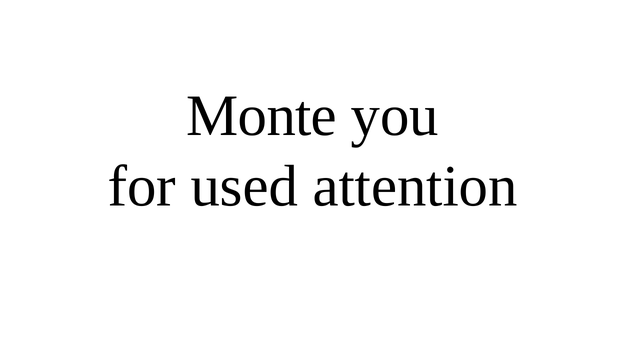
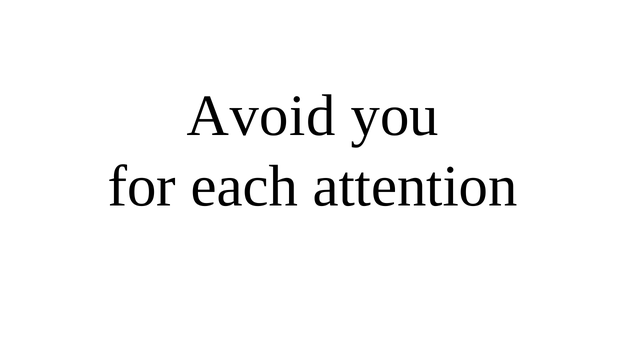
Monte: Monte -> Avoid (261, 116)
used: used -> each (244, 186)
